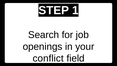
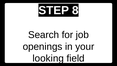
1: 1 -> 8 (75, 10)
conflict: conflict -> looking (48, 58)
